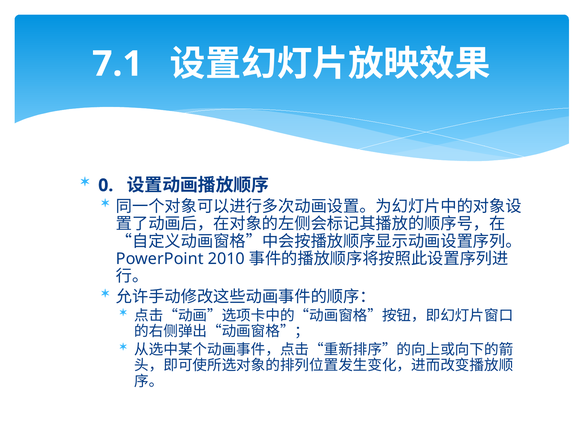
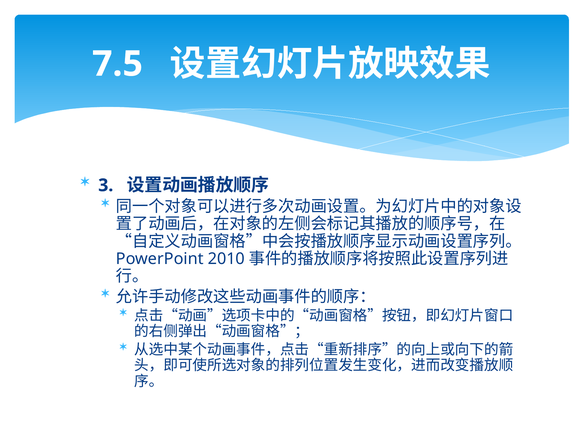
7.1: 7.1 -> 7.5 (117, 64)
0: 0 -> 3 (106, 185)
